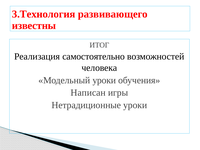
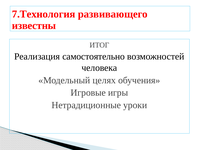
3.Технология: 3.Технология -> 7.Технология (44, 14)
Модельный уроки: уроки -> целях (104, 80)
Написан: Написан -> Игровые (88, 93)
